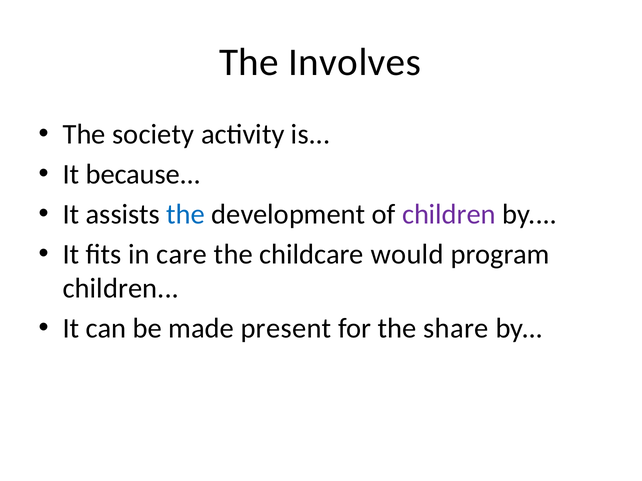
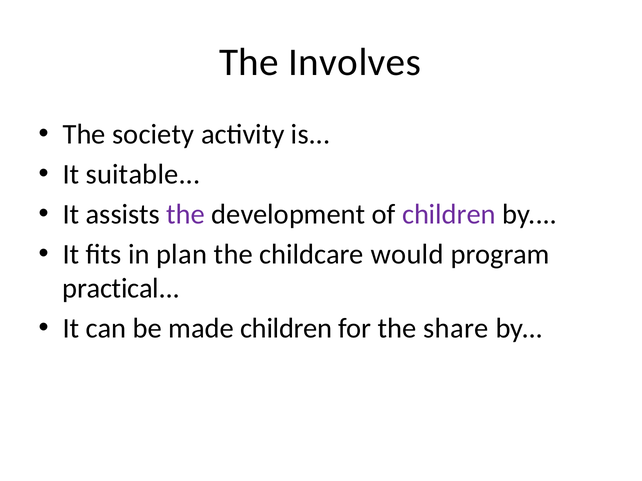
because: because -> suitable (143, 175)
the colour: blue -> purple (186, 215)
care: care -> plan (182, 255)
children: children -> practical (121, 289)
made present: present -> children (286, 329)
